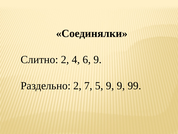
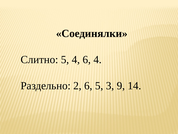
Слитно 2: 2 -> 5 (65, 59)
6 9: 9 -> 4 (98, 59)
2 7: 7 -> 6 (88, 85)
5 9: 9 -> 3 (110, 85)
99: 99 -> 14 (134, 85)
